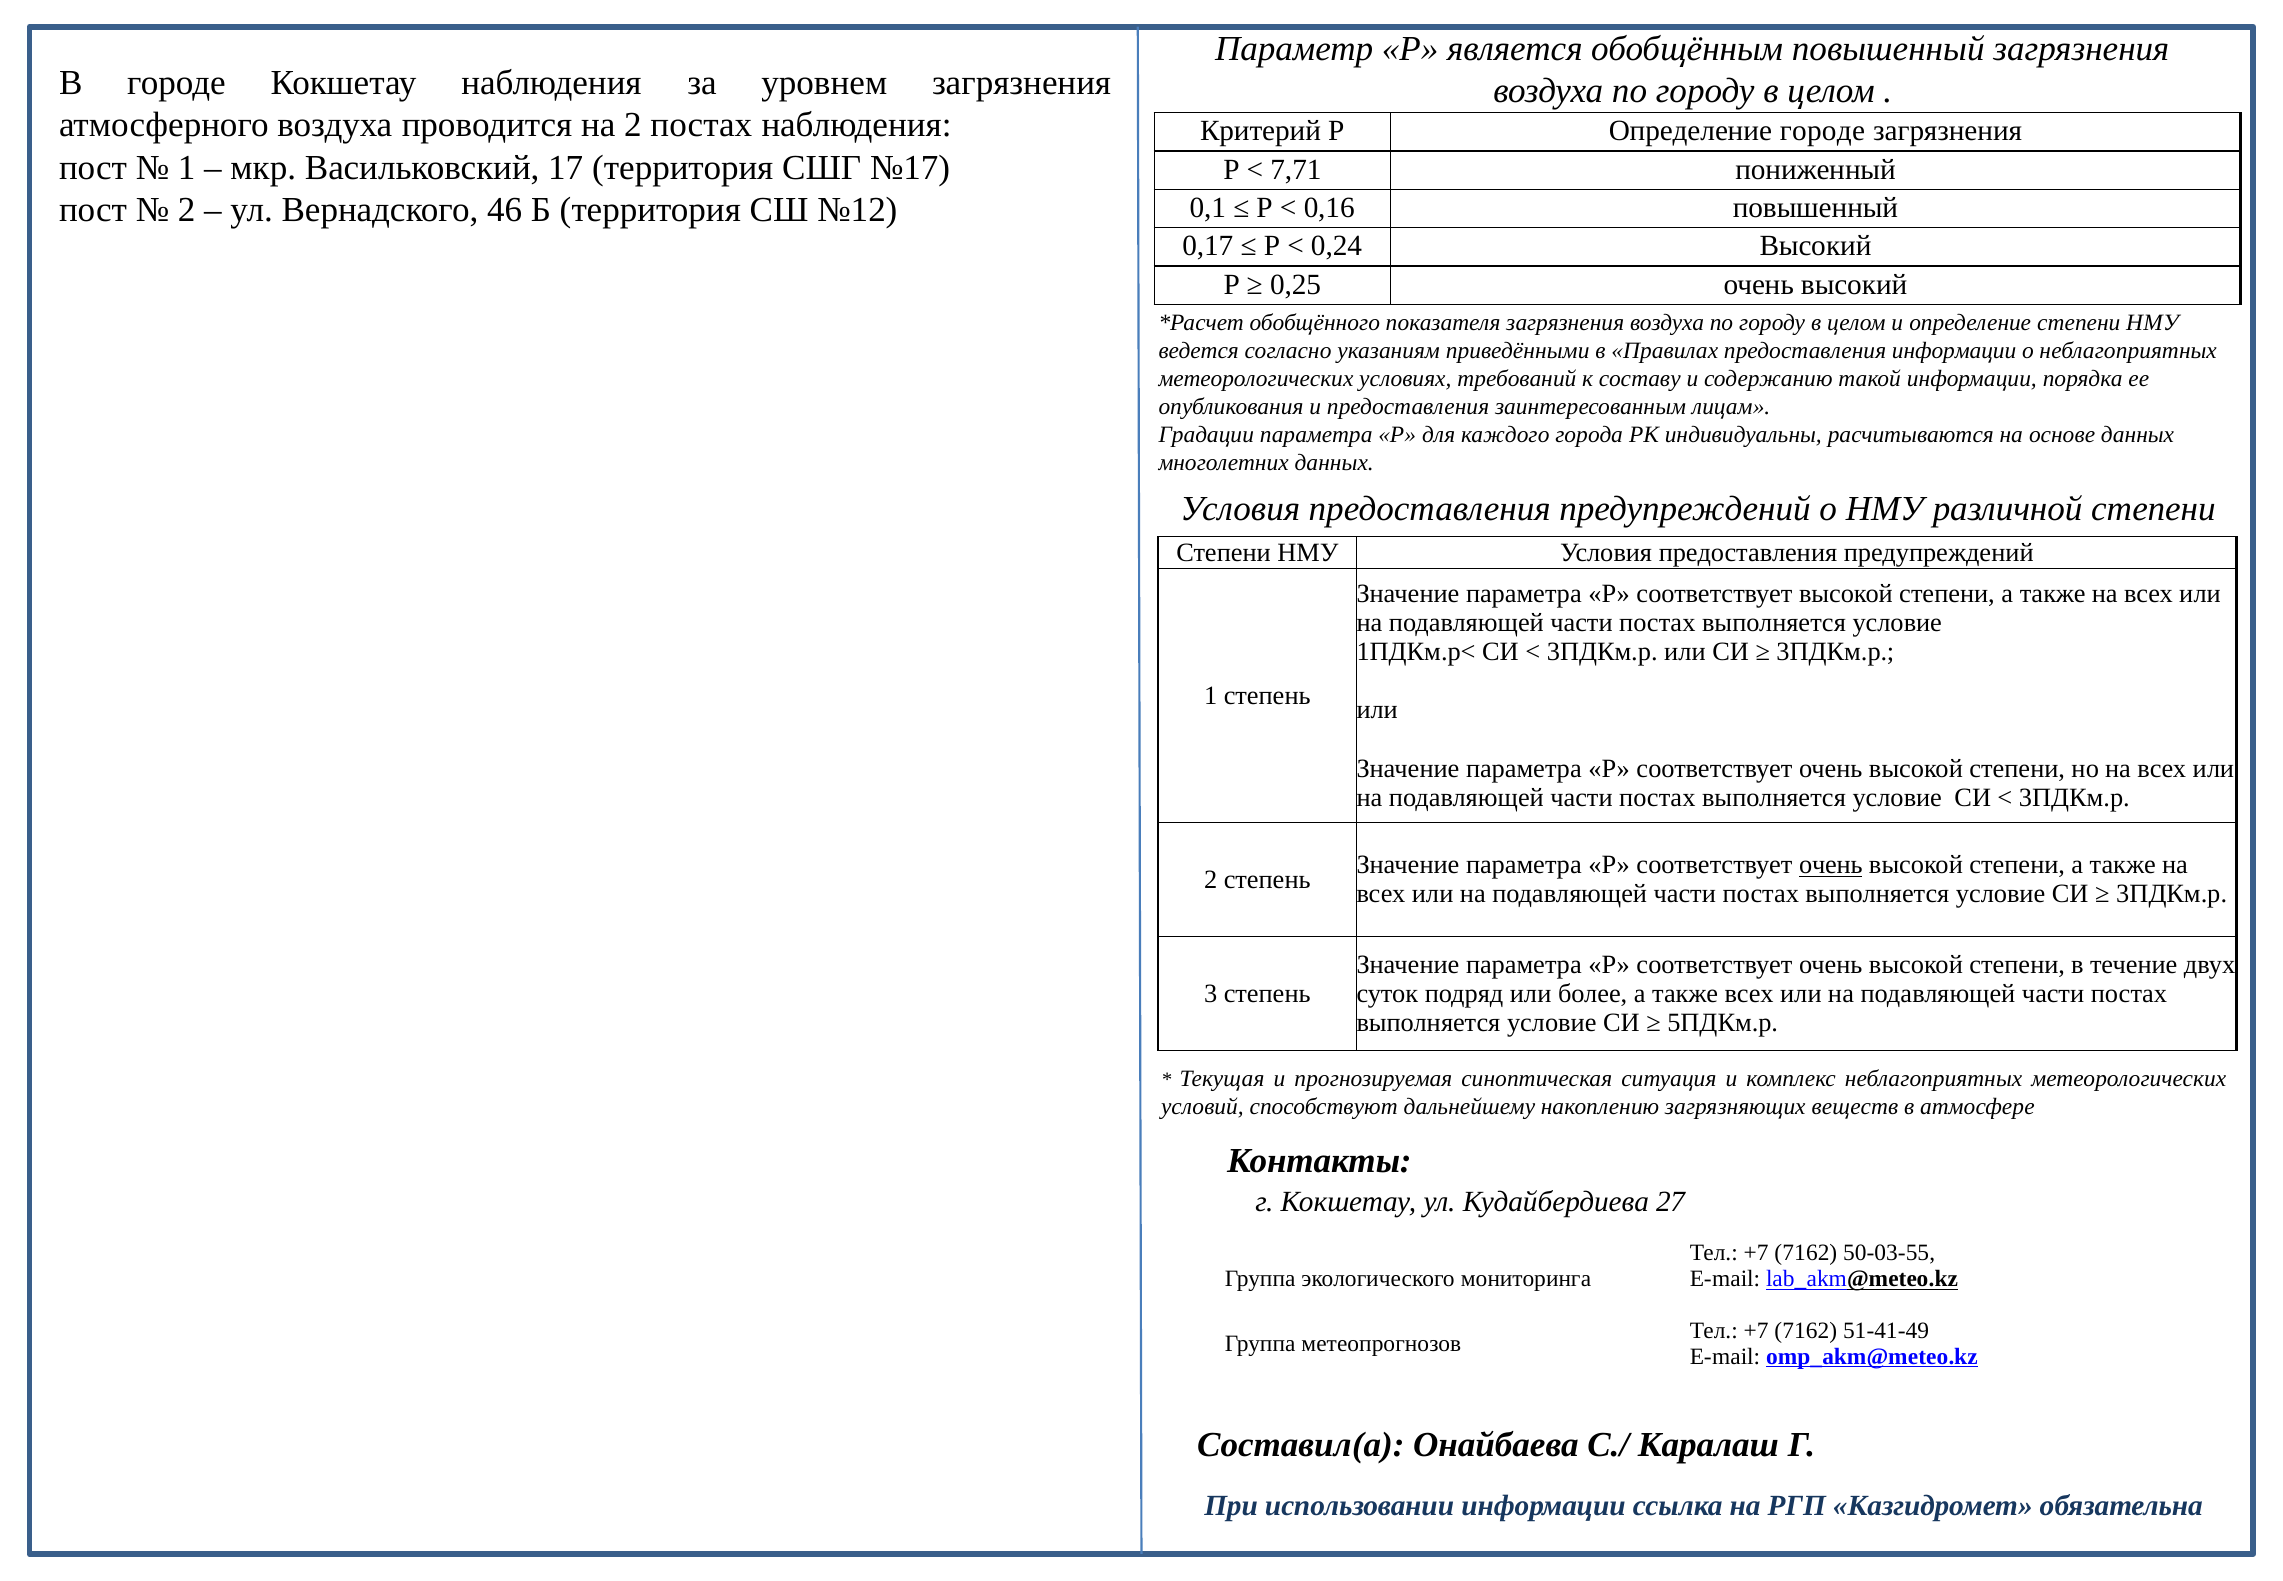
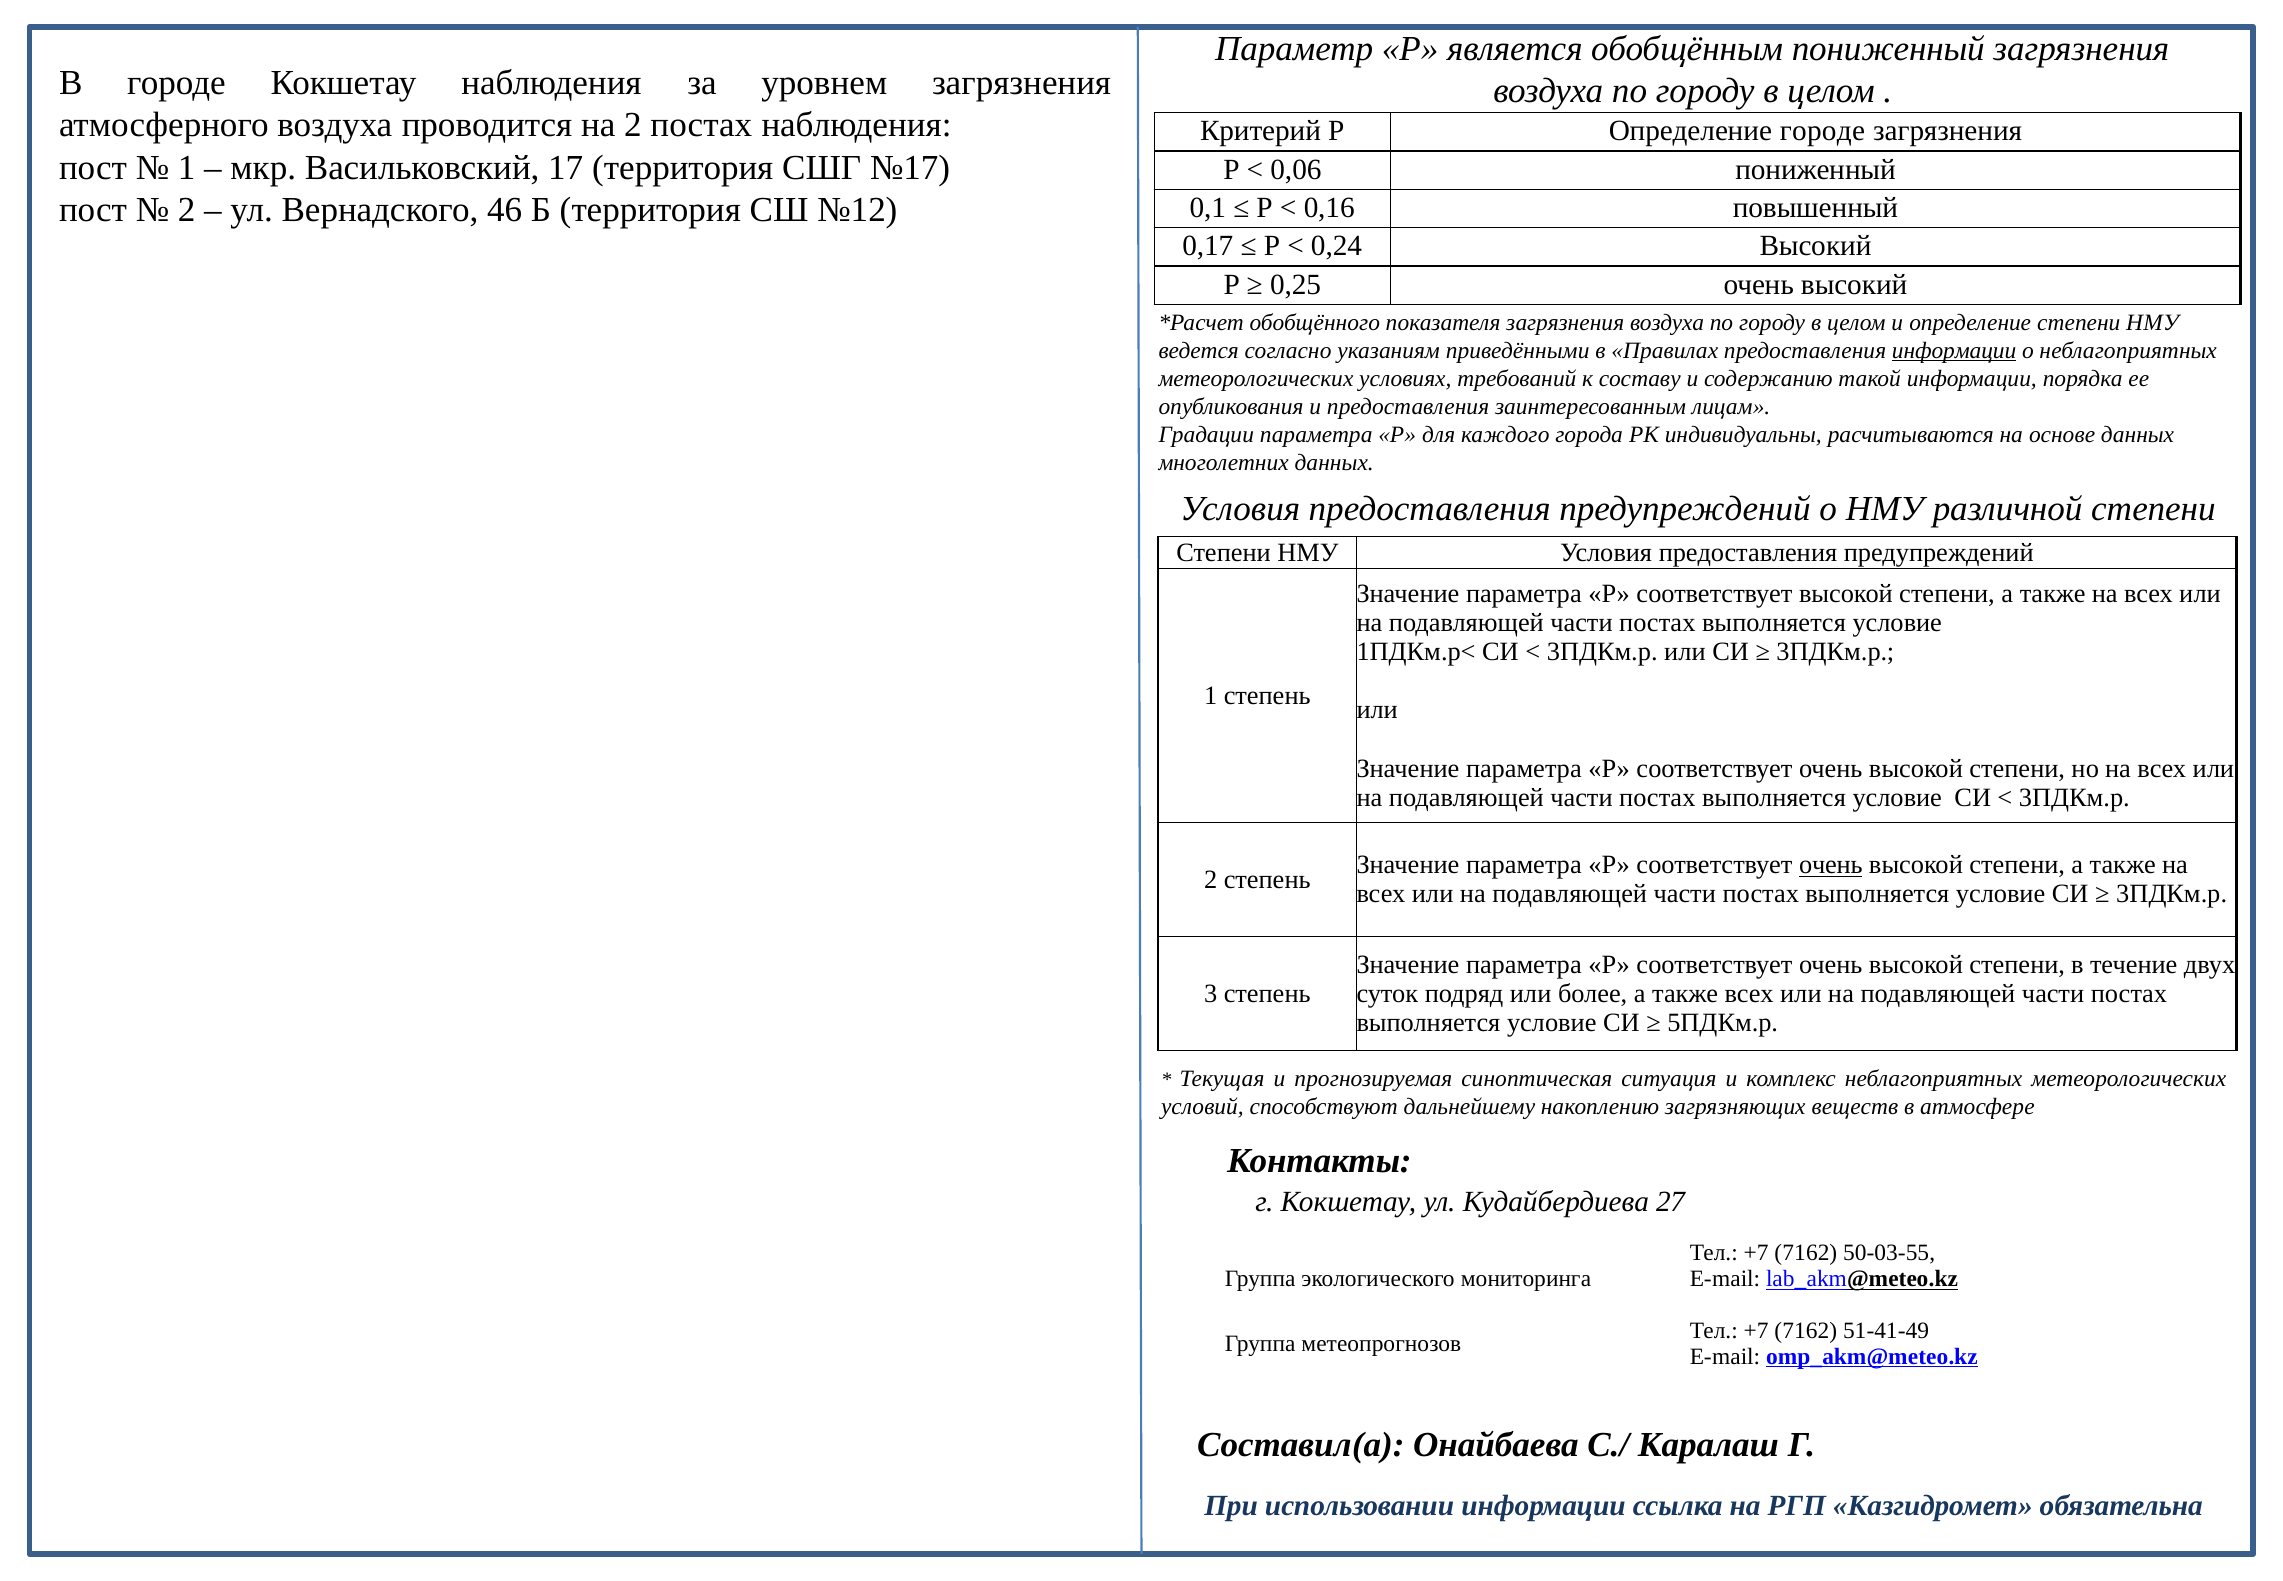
обобщённым повышенный: повышенный -> пониженный (1888, 49)
7,71: 7,71 -> 0,06 (1296, 170)
информации underline: none -> present (1954, 351)
